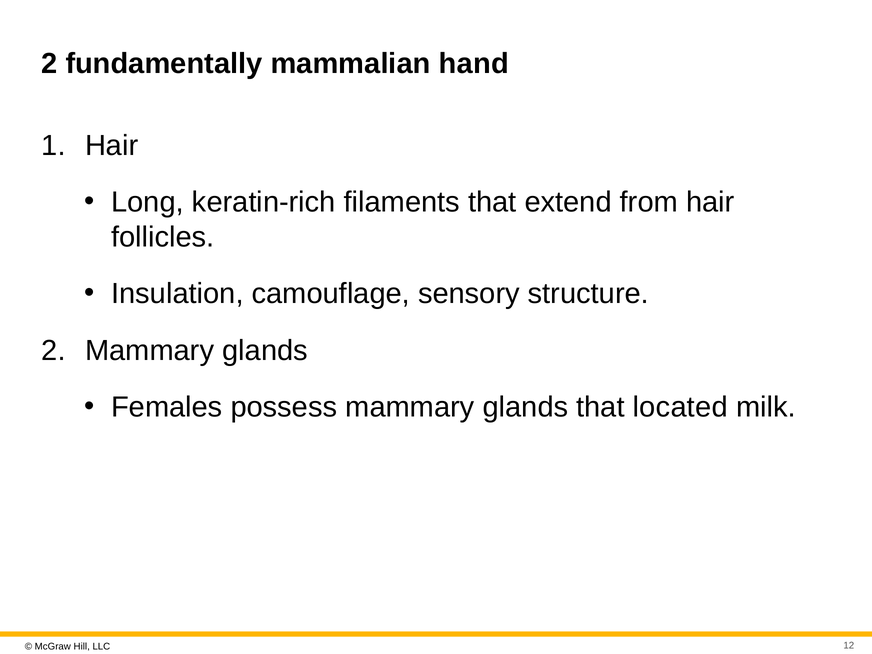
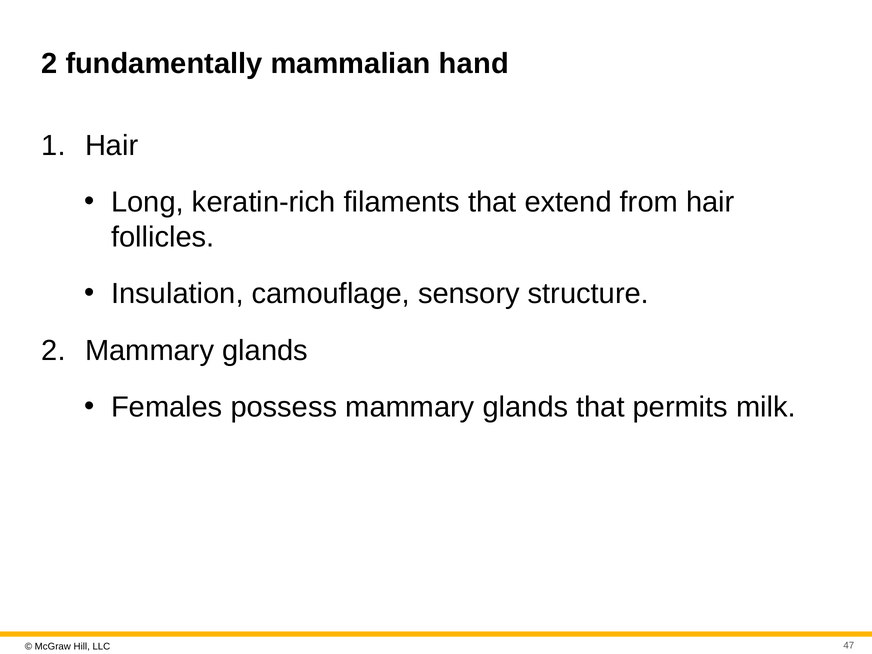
located: located -> permits (680, 407)
12: 12 -> 47 (849, 646)
